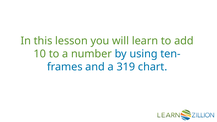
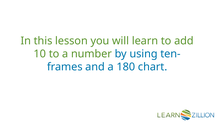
319: 319 -> 180 (126, 67)
